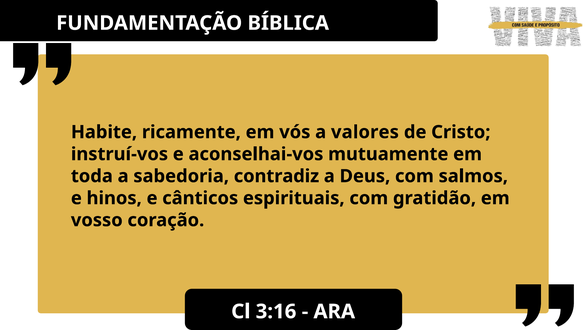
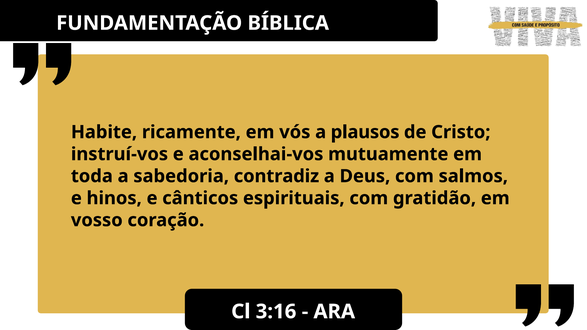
valores: valores -> plausos (365, 132)
